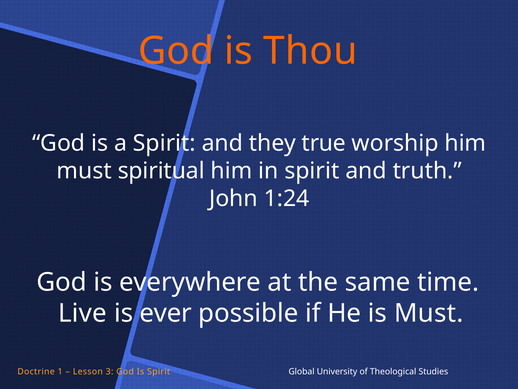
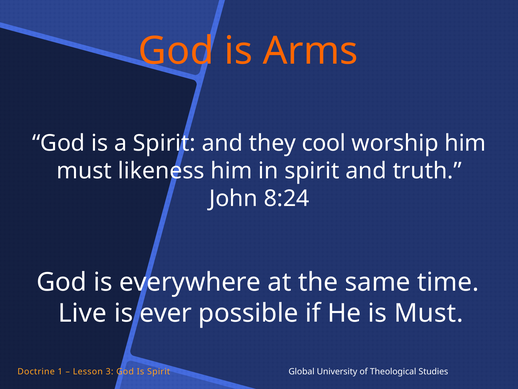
Thou: Thou -> Arms (311, 51)
true: true -> cool (324, 143)
spiritual: spiritual -> likeness (161, 171)
1:24: 1:24 -> 8:24 (287, 198)
